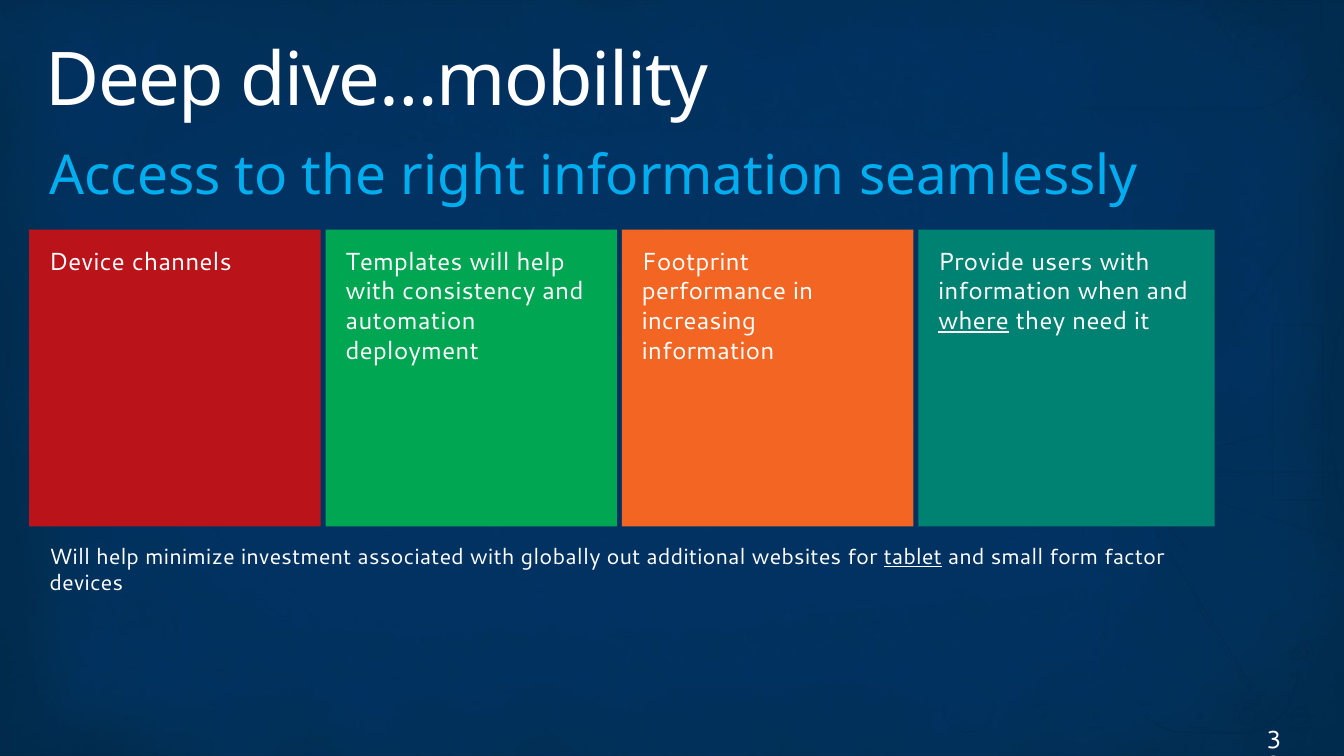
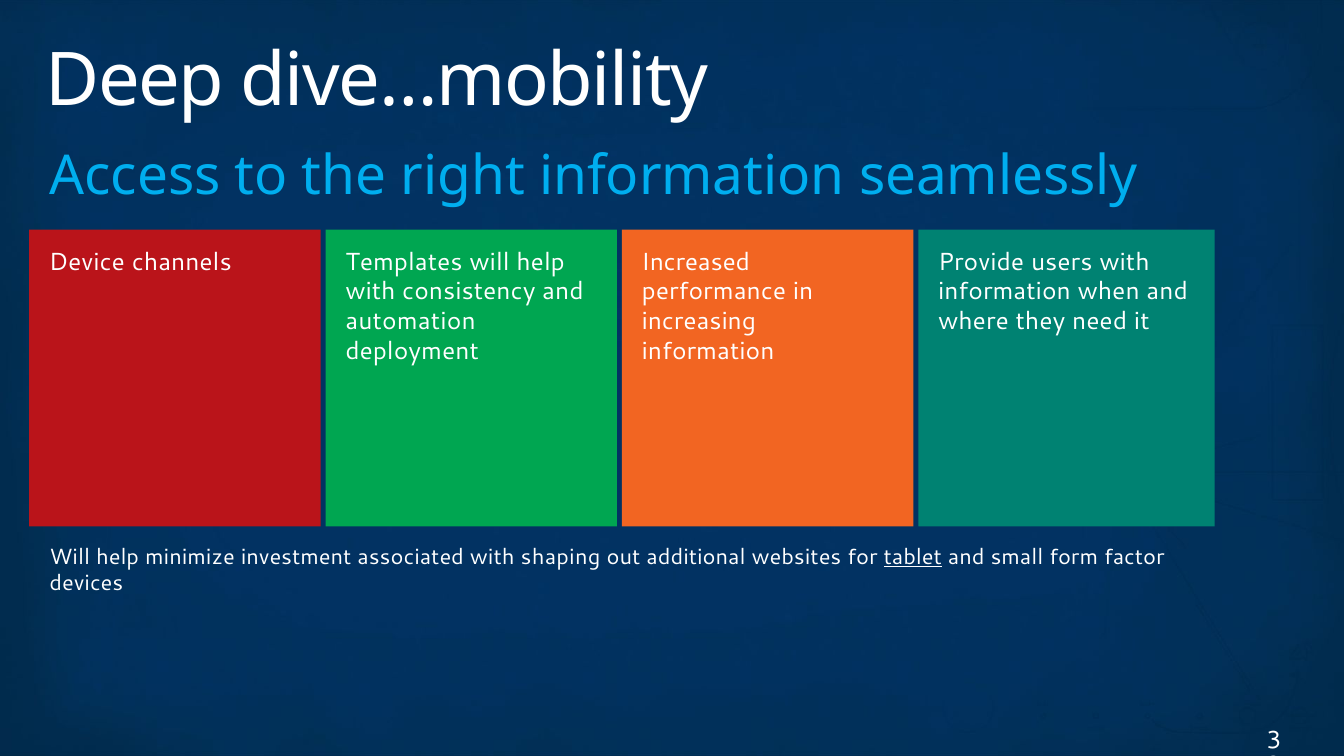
Footprint: Footprint -> Increased (696, 262)
where underline: present -> none (974, 321)
globally: globally -> shaping (561, 557)
